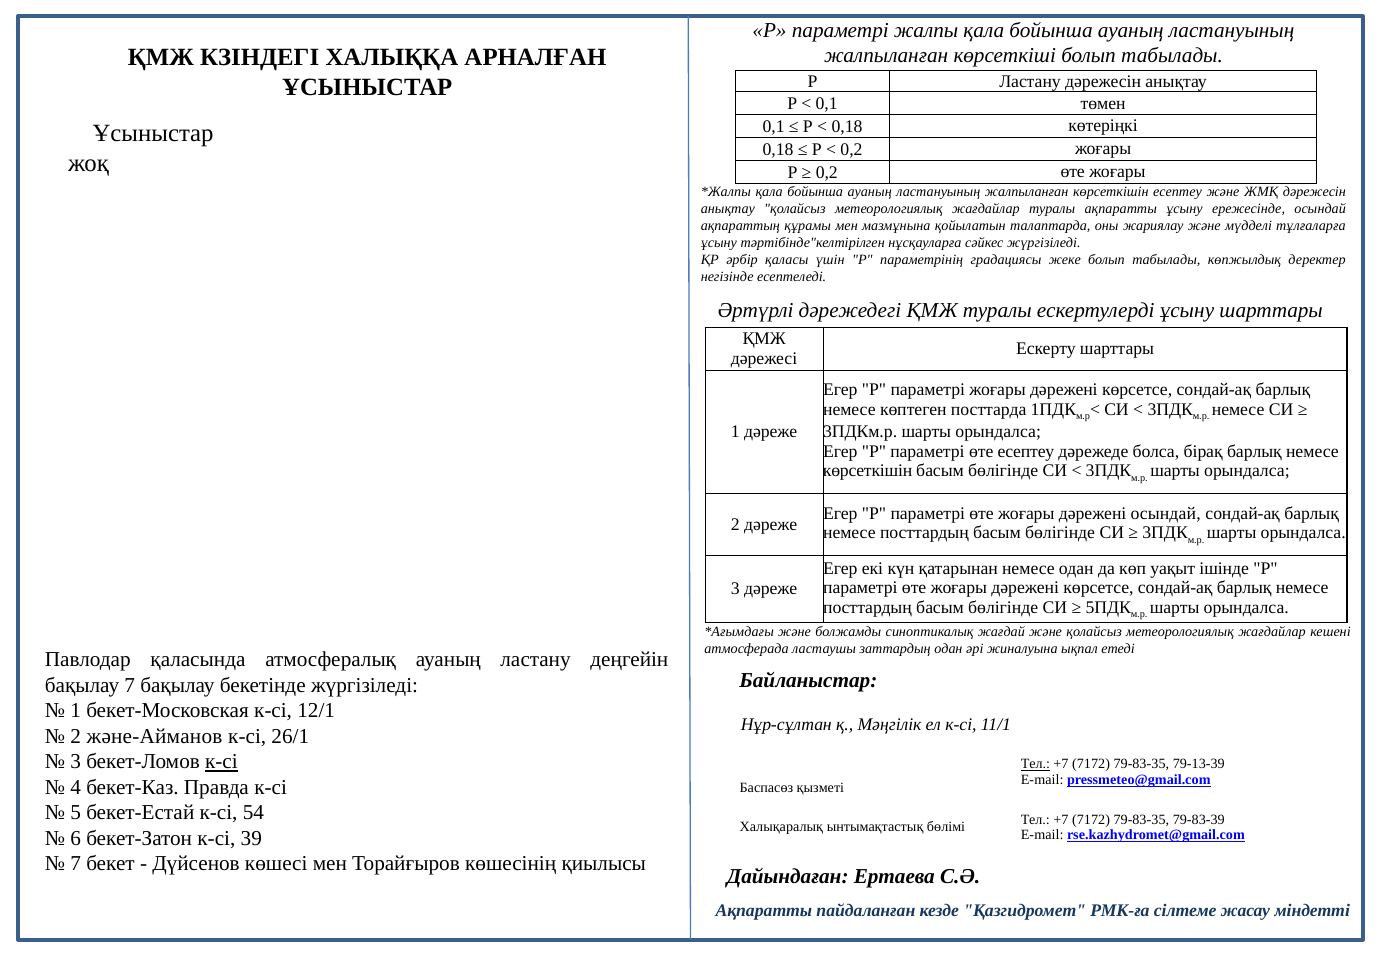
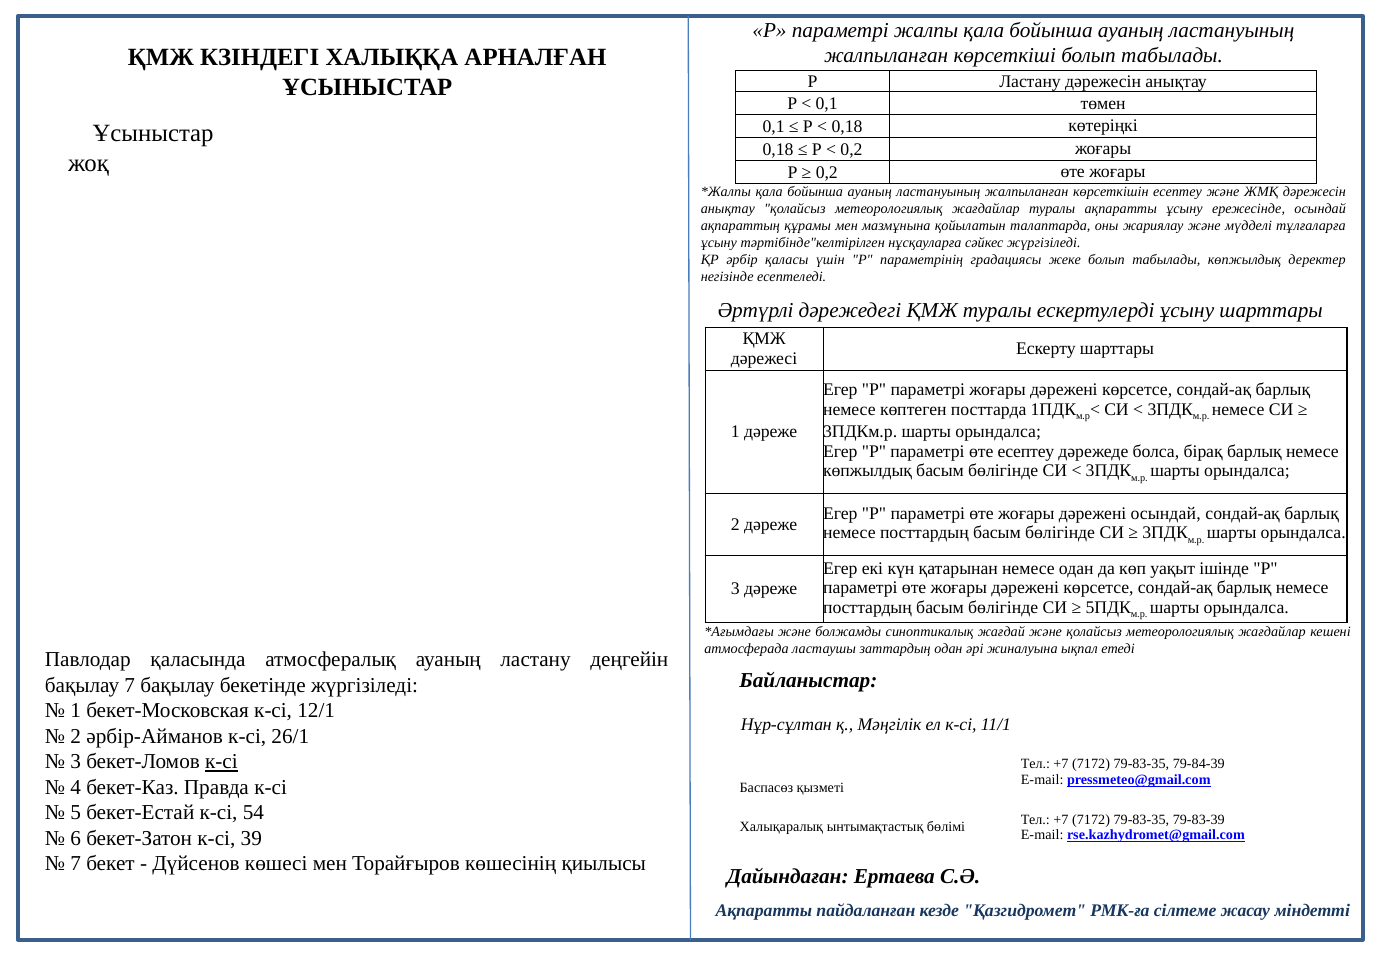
көрсеткішін: көрсеткішін -> көпжылдық (868, 471)
және-Айманов: және-Айманов -> әрбір-Айманов (155, 736)
Тел underline: present -> none (1035, 764)
79-13-39: 79-13-39 -> 79-84-39 (1199, 764)
